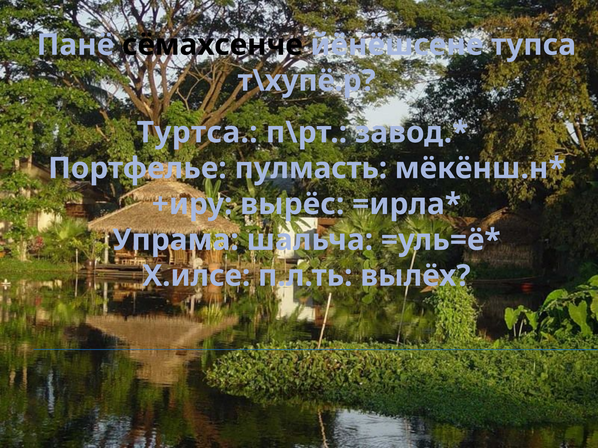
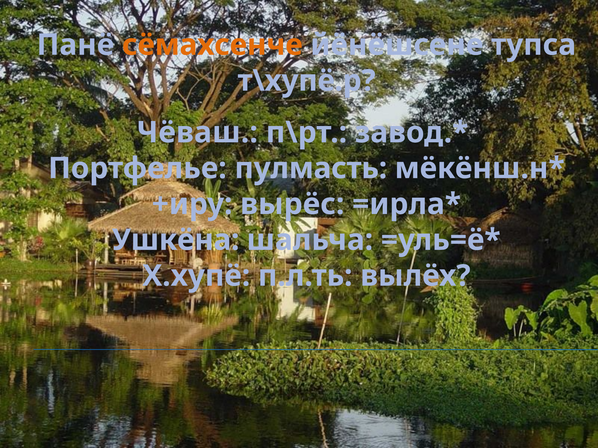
сёмахсенче colour: black -> orange (212, 45)
Туртса: Туртса -> Чёваш (197, 133)
Упрама: Упрама -> Ушкёна (176, 240)
Х.илсе: Х.илсе -> Х.хупё (196, 276)
